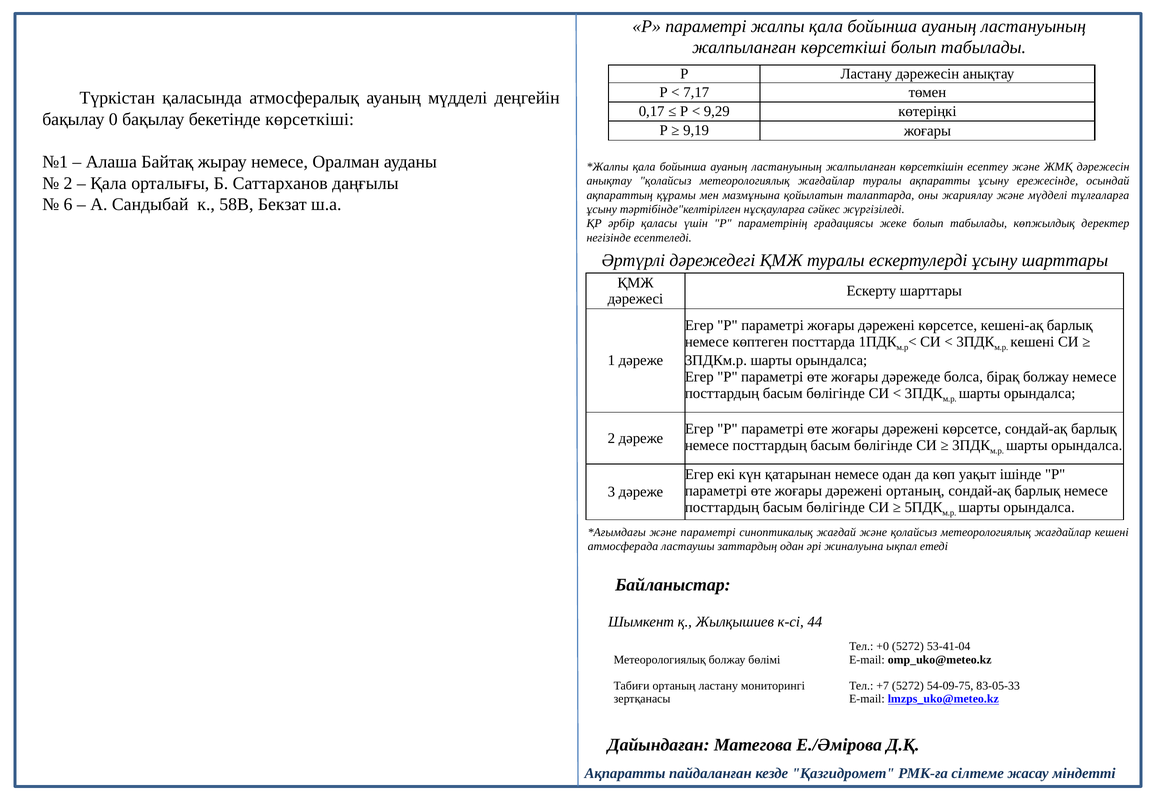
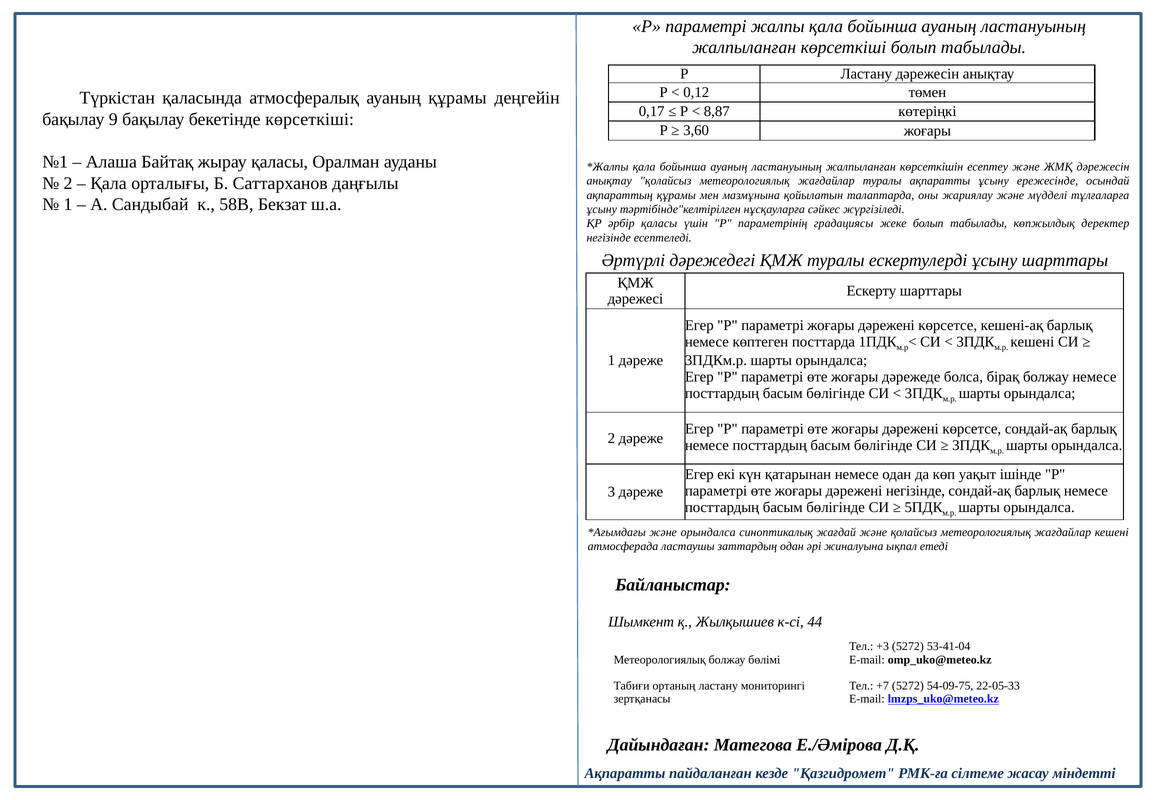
7,17: 7,17 -> 0,12 (696, 92)
ауаның мүдделі: мүдделі -> құрамы (458, 98)
9,29: 9,29 -> 8,87 (717, 111)
0: 0 -> 9 (113, 119)
9,19: 9,19 -> 3,60 (696, 130)
жырау немесе: немесе -> қаласы (280, 162)
6: 6 -> 1 (68, 205)
дәрежені ортаның: ортаның -> негізінде (915, 491)
және параметрі: параметрі -> орындалса (708, 532)
+0: +0 -> +3 (883, 647)
83-05-33: 83-05-33 -> 22-05-33 (998, 686)
